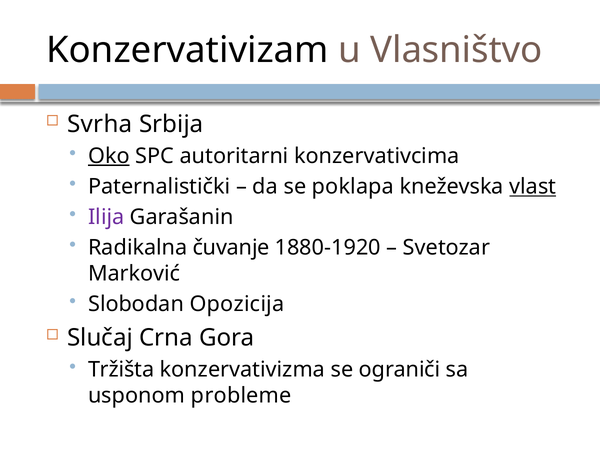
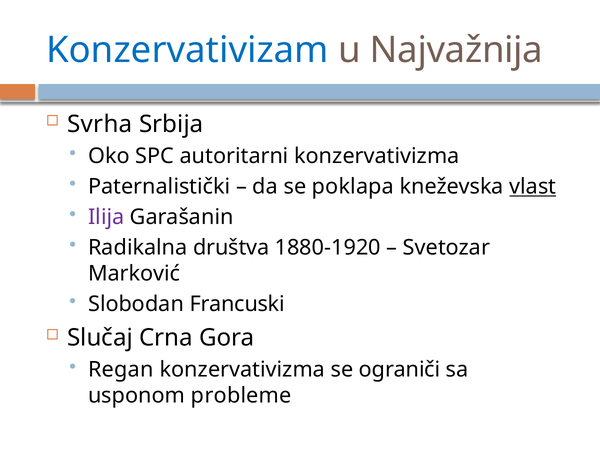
Konzervativizam colour: black -> blue (187, 50)
Vlasništvo: Vlasništvo -> Najvažnija (456, 50)
Oko underline: present -> none (109, 156)
autoritarni konzervativcima: konzervativcima -> konzervativizma (377, 156)
čuvanje: čuvanje -> društva (231, 248)
Opozicija: Opozicija -> Francuski (237, 304)
Tržišta: Tržišta -> Regan (121, 370)
